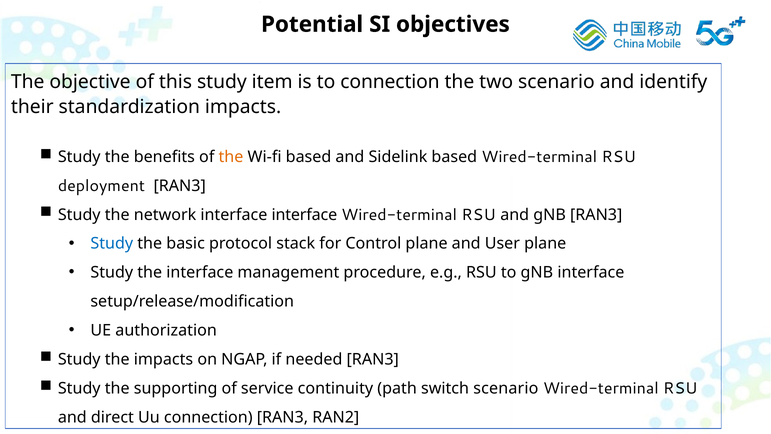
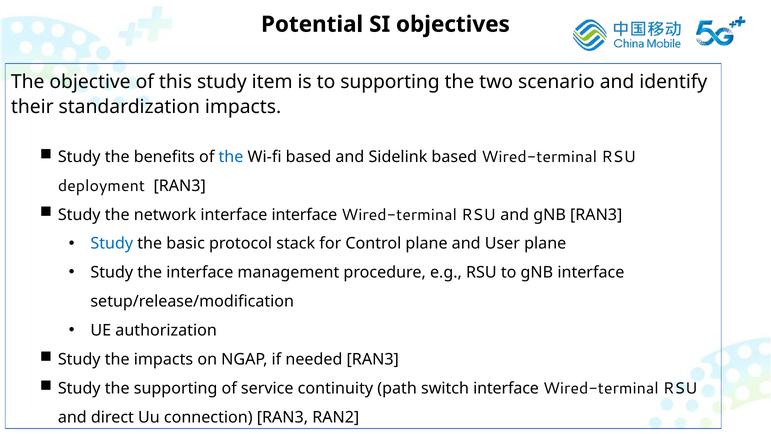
to connection: connection -> supporting (390, 82)
the colour: orange -> blue (231, 157)
switch scenario: scenario -> interface (506, 388)
